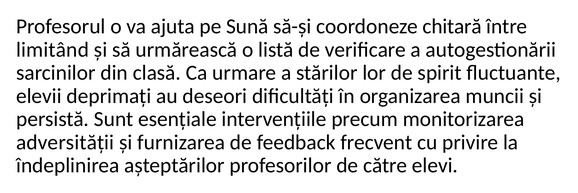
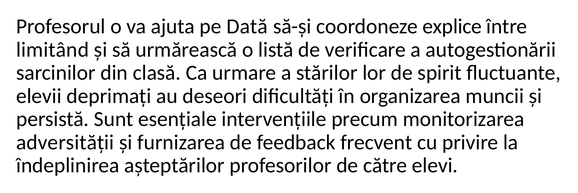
Sună: Sună -> Dată (247, 26)
chitară: chitară -> explice (452, 26)
